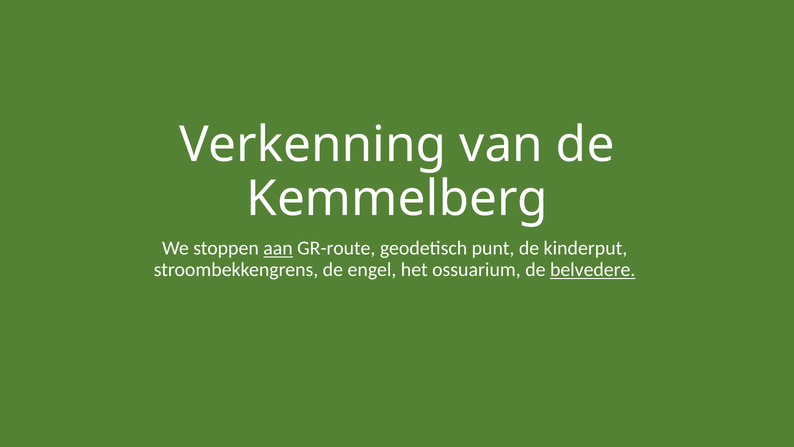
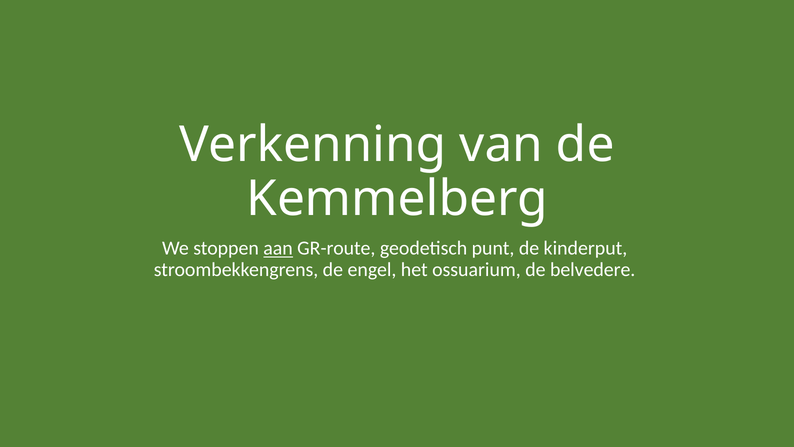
belvedere underline: present -> none (593, 270)
